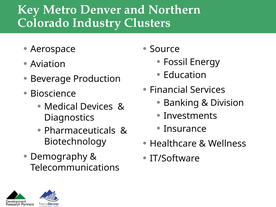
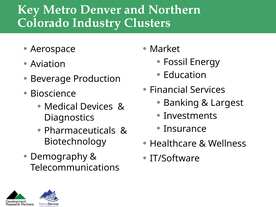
Source: Source -> Market (165, 49)
Division: Division -> Largest (227, 103)
